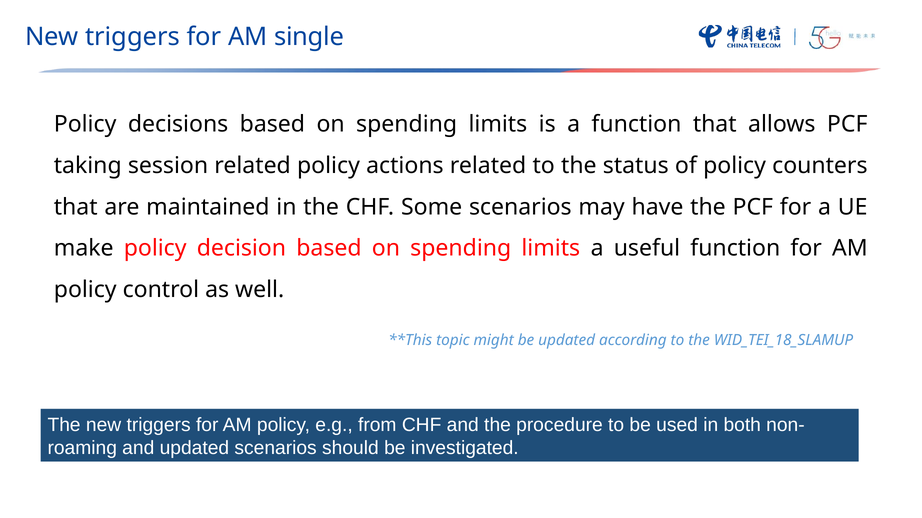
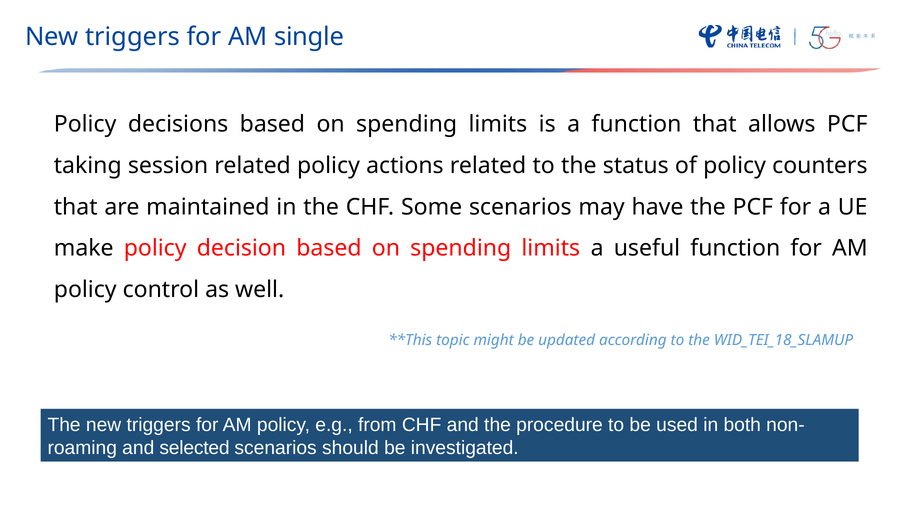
and updated: updated -> selected (195, 449)
